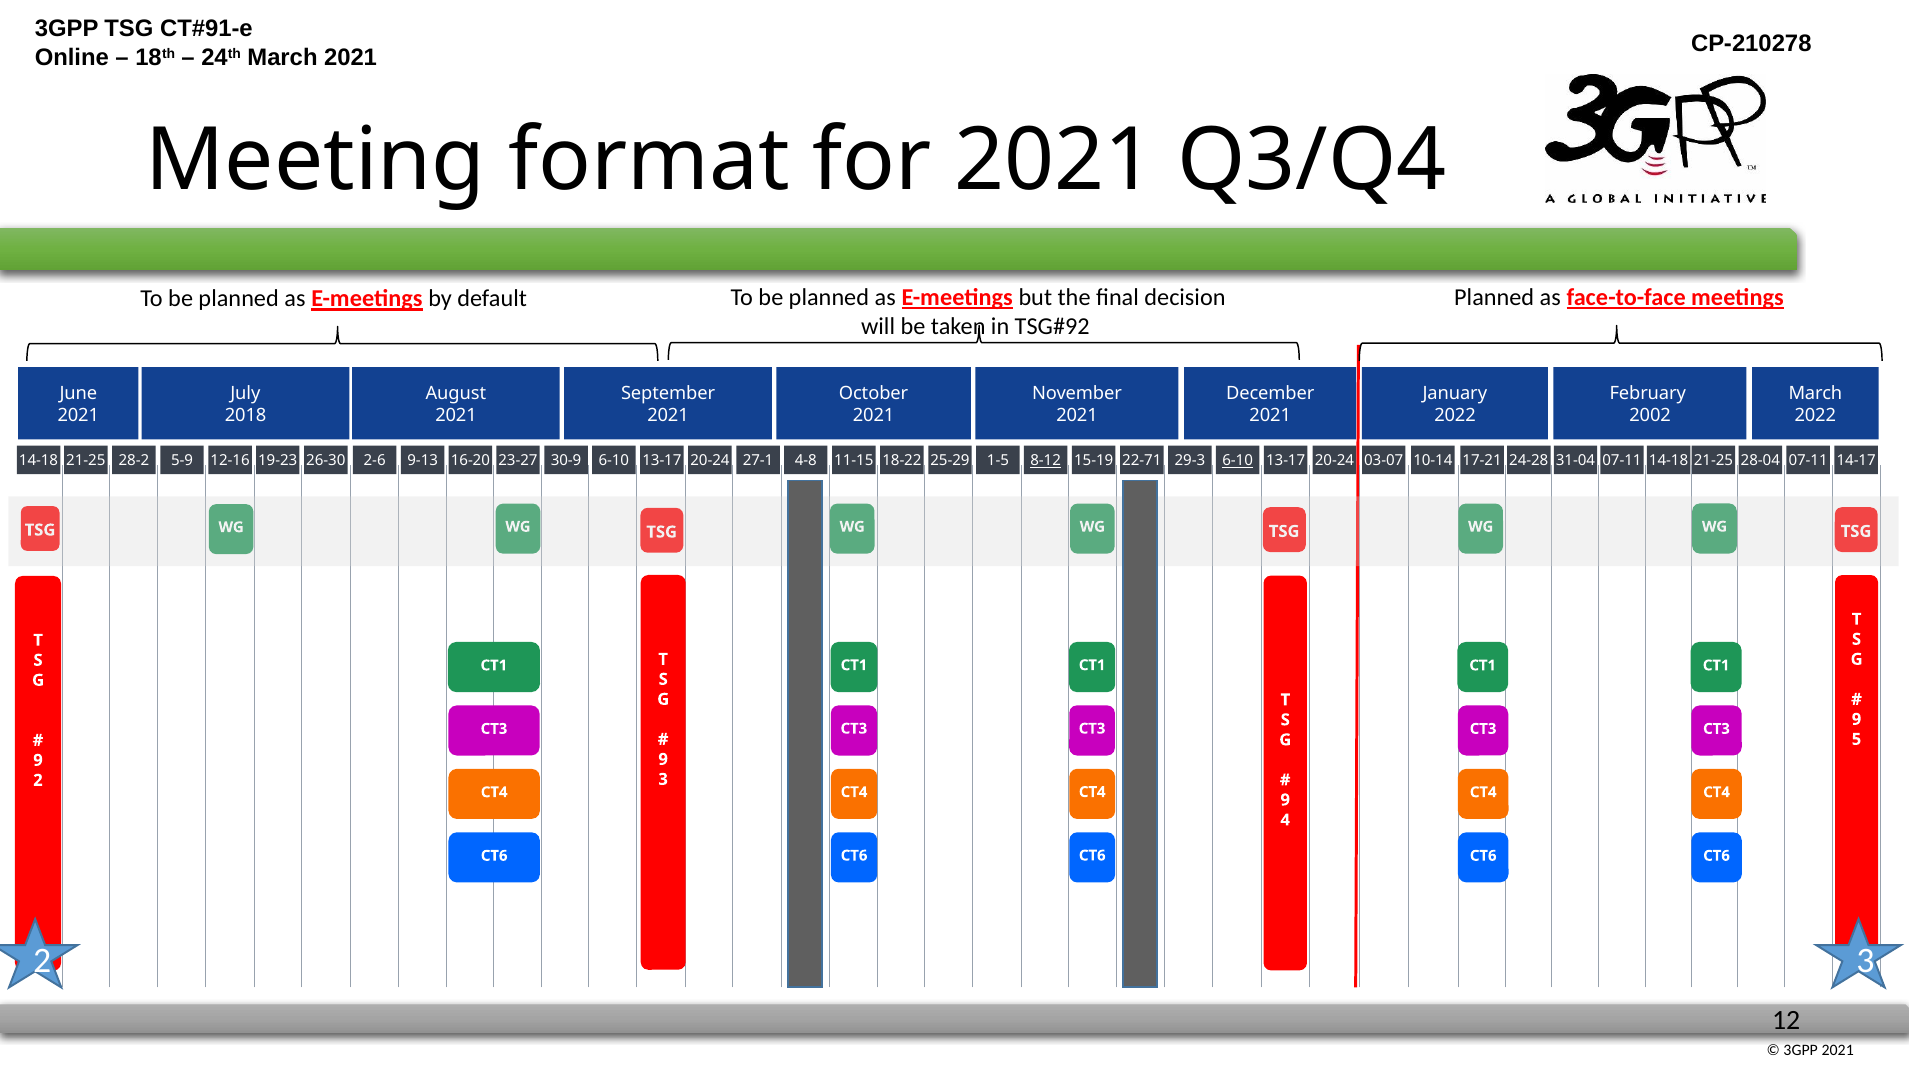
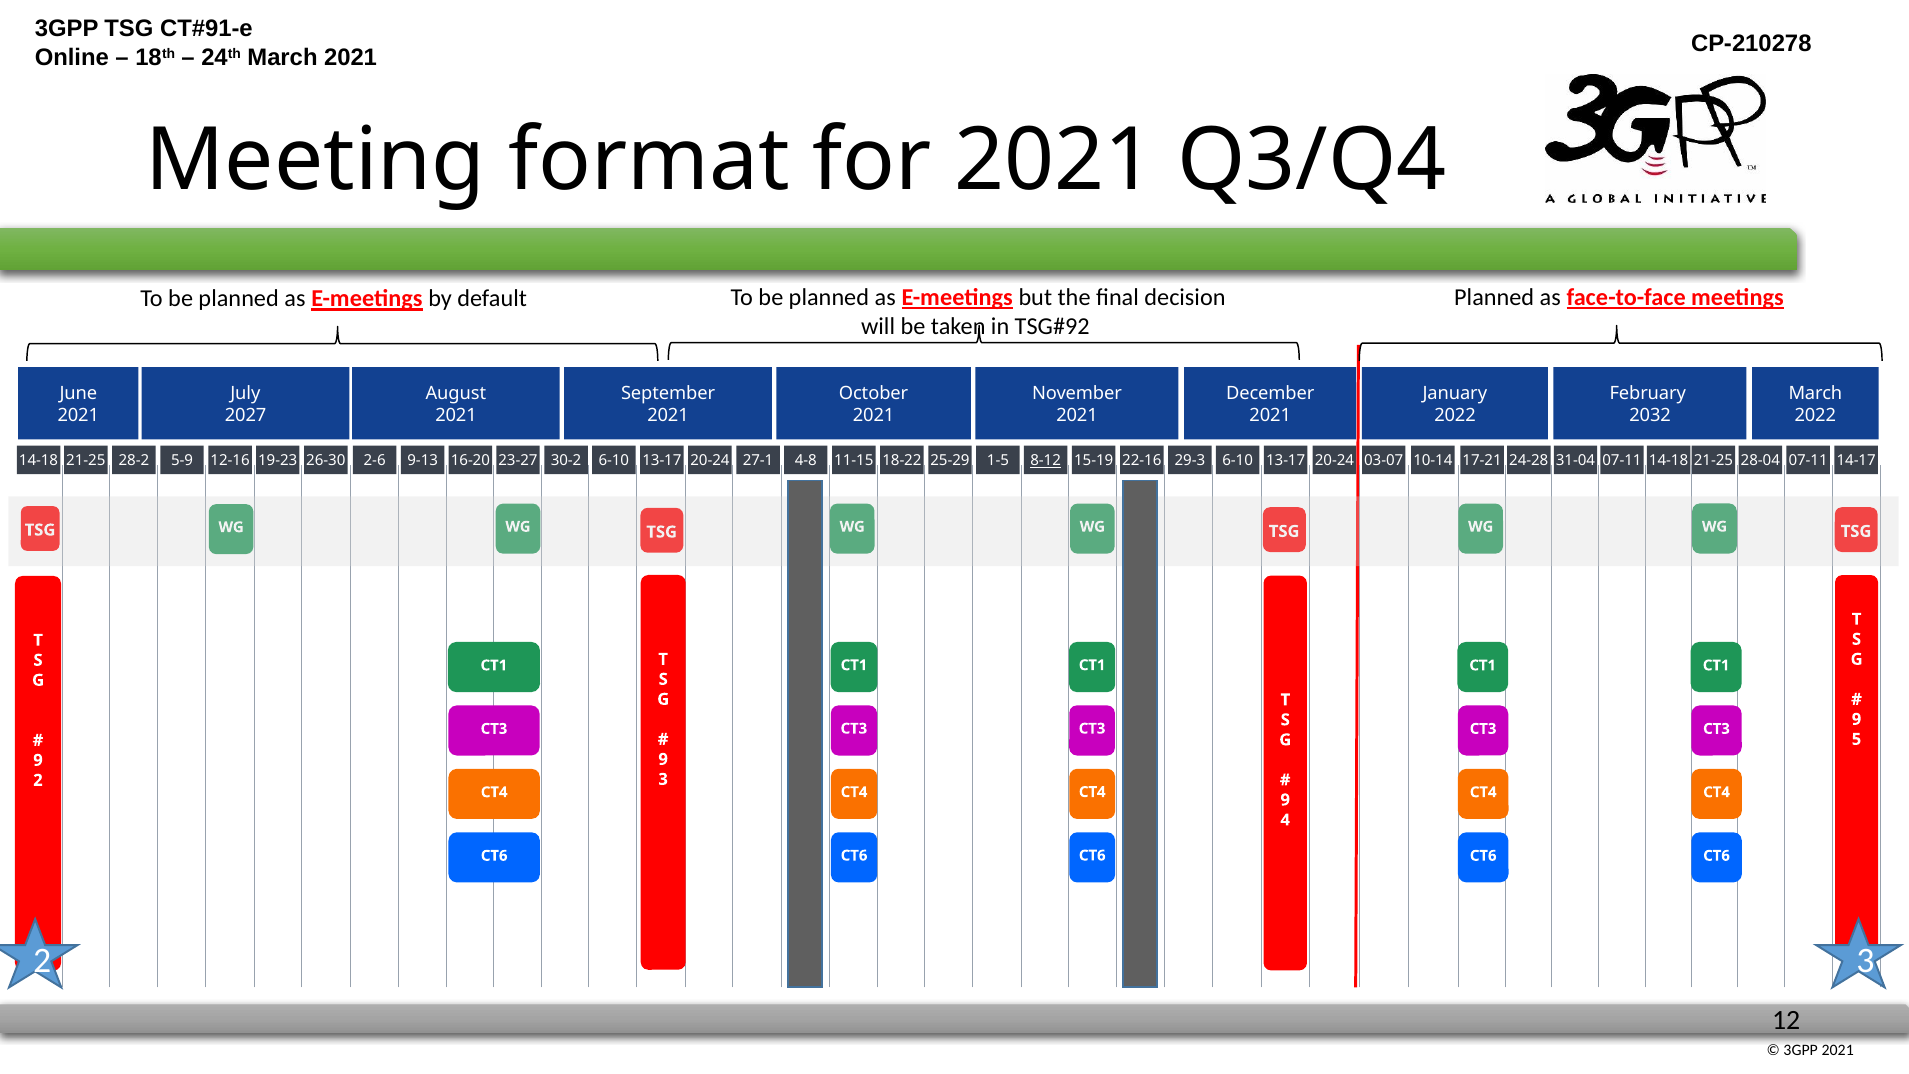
2018: 2018 -> 2027 (246, 415)
2002: 2002 -> 2032 (1650, 415)
30-9: 30-9 -> 30-2 (566, 461)
22-71: 22-71 -> 22-16 (1142, 461)
6-10 underline: present -> none (1238, 461)
